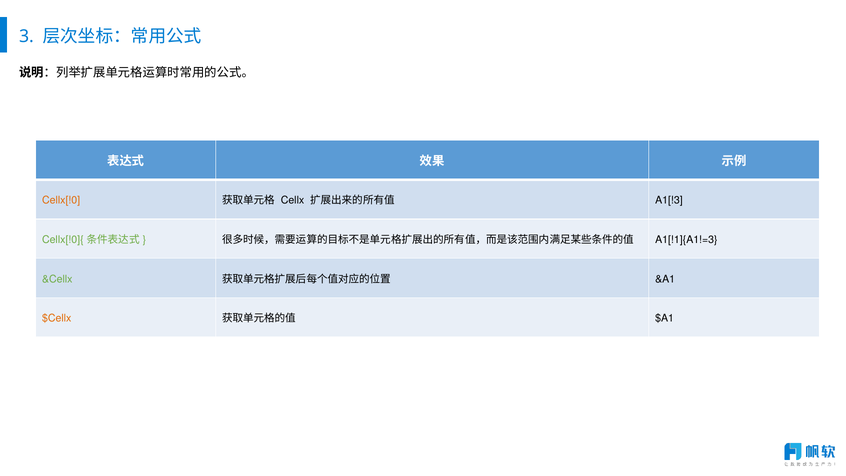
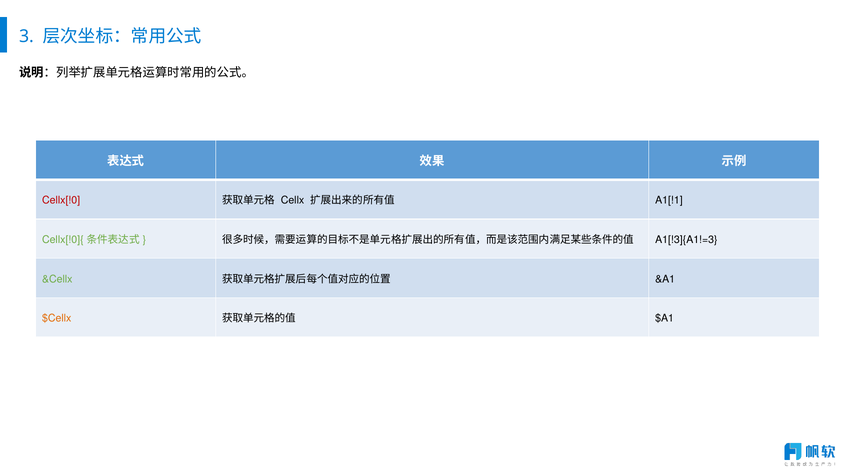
Cellx[!0 colour: orange -> red (61, 200)
A1[!3: A1[!3 -> A1[!1 (669, 200)
A1[!1]{A1!=3: A1[!1]{A1!=3 -> A1[!3]{A1!=3 (686, 240)
